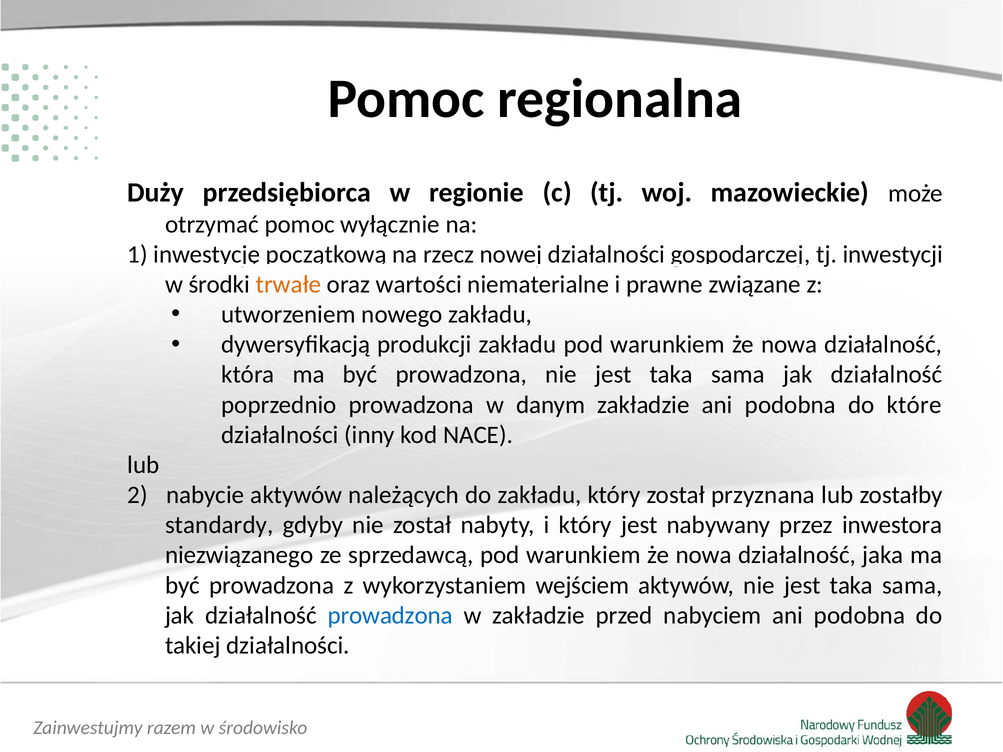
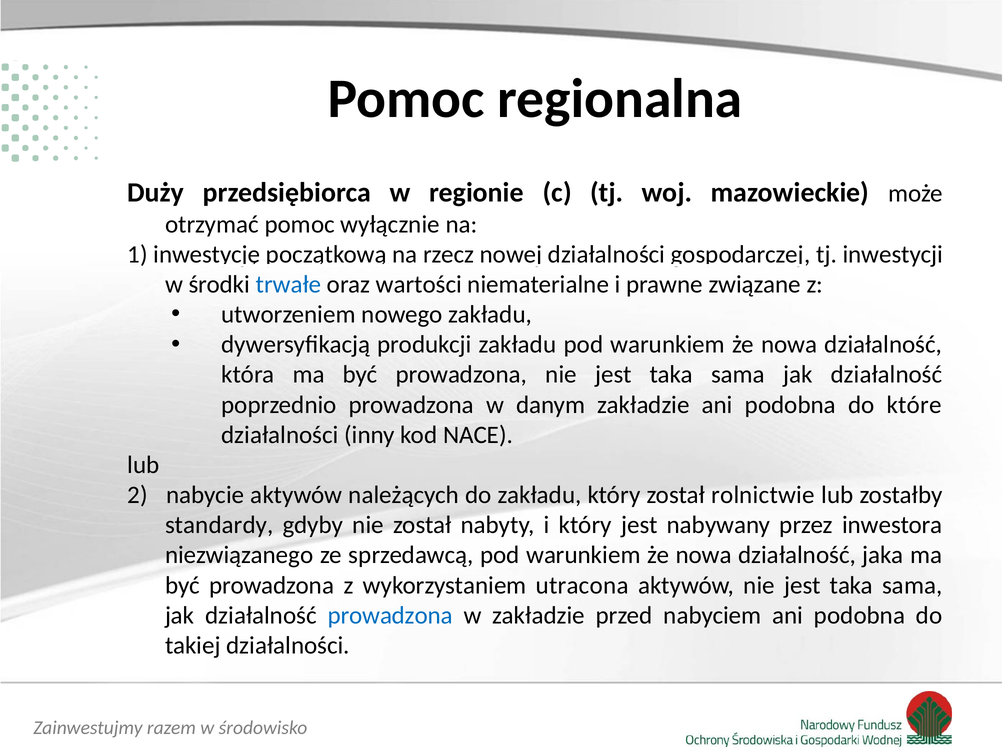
trwałe colour: orange -> blue (289, 285)
przyznana: przyznana -> rolnictwie (763, 495)
wejściem: wejściem -> utracona (582, 585)
